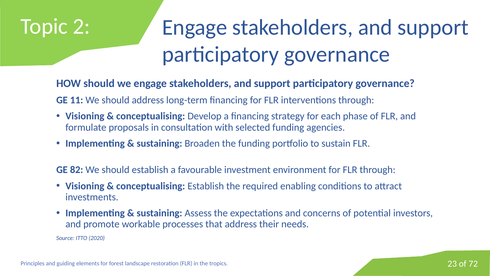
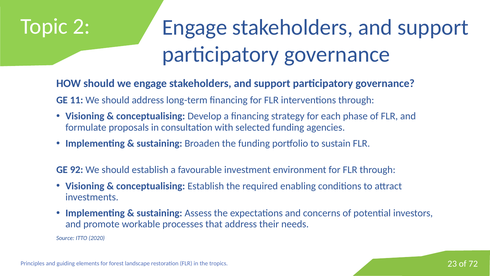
82: 82 -> 92 (77, 170)
